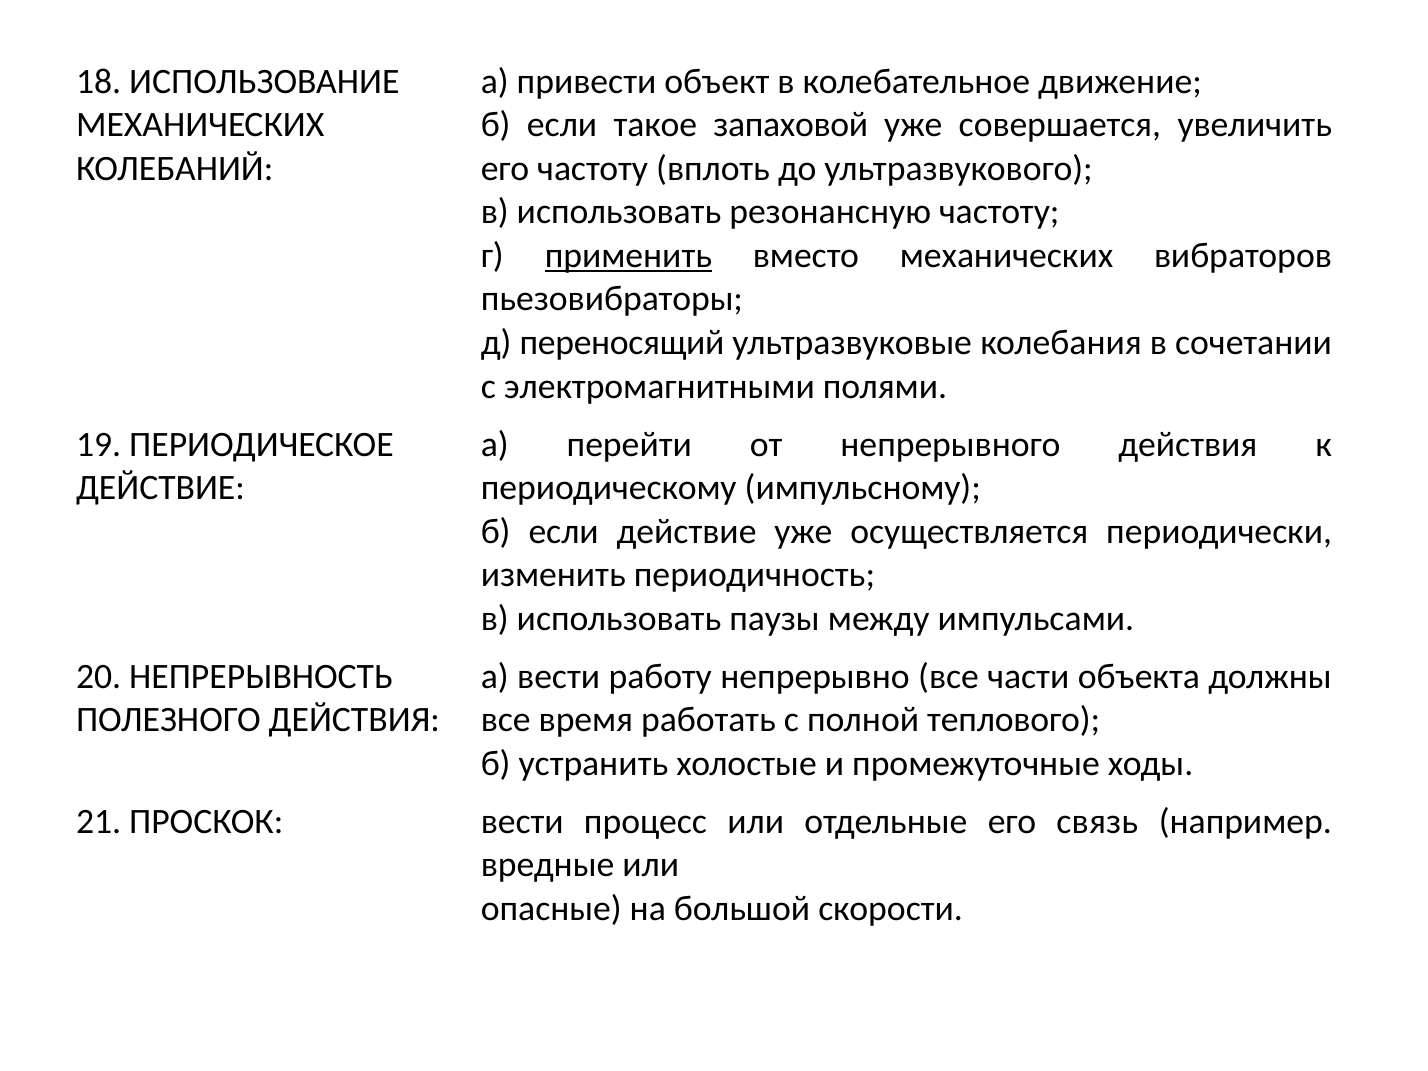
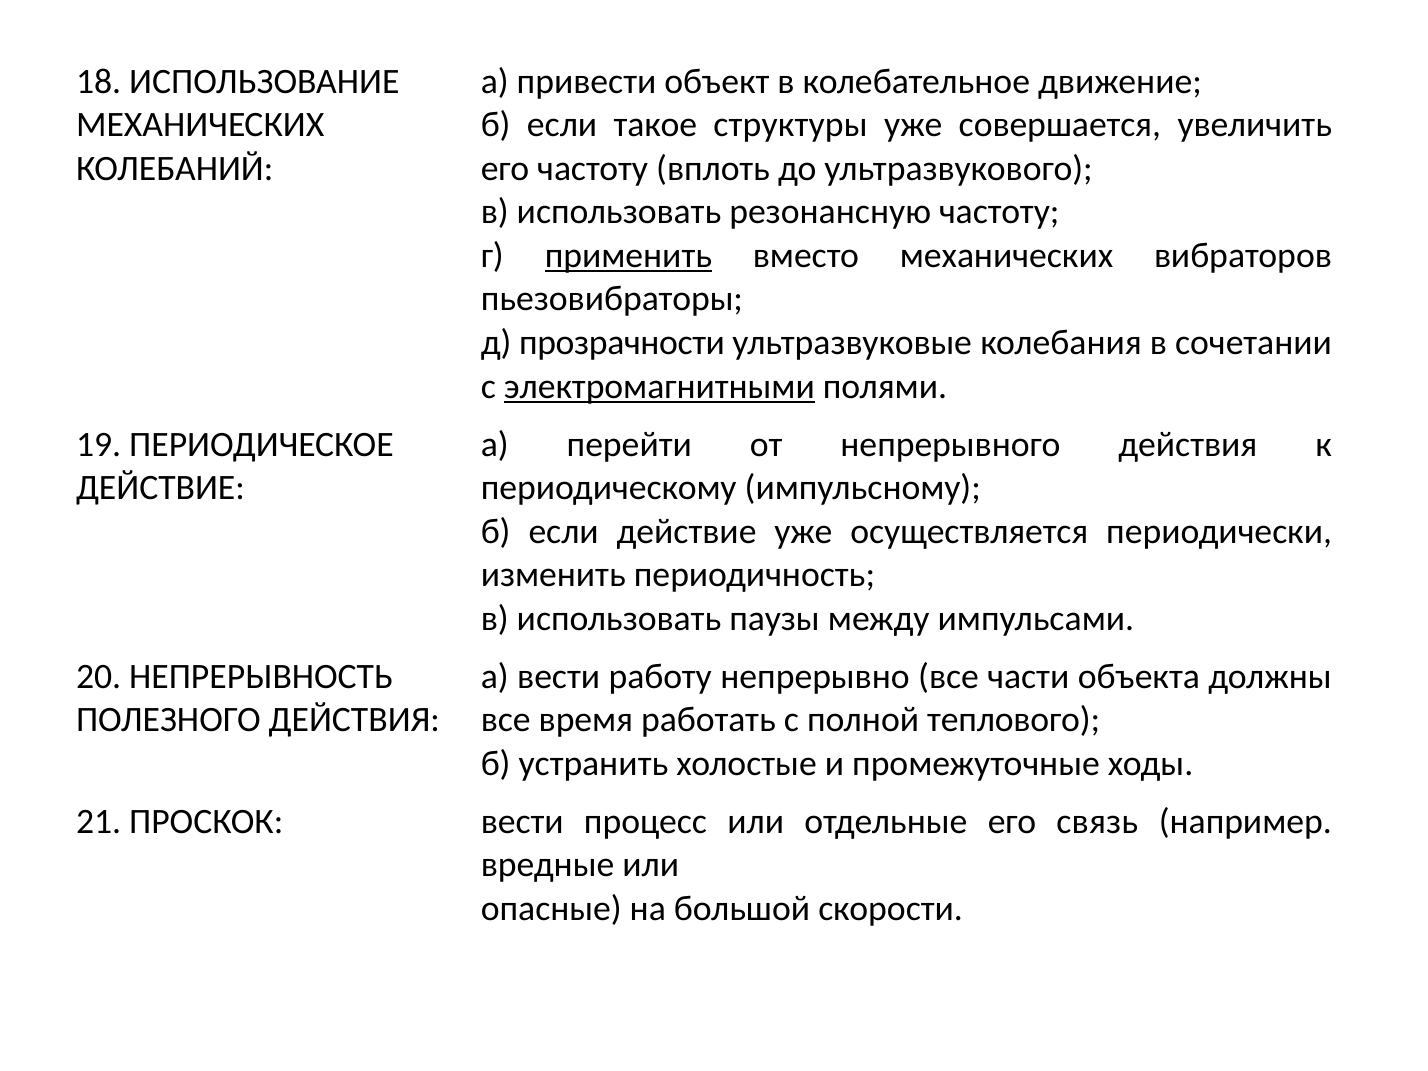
запаховой: запаховой -> структуры (791, 125)
переносящий: переносящий -> прозрачности (622, 343)
электромагнитными underline: none -> present (659, 386)
